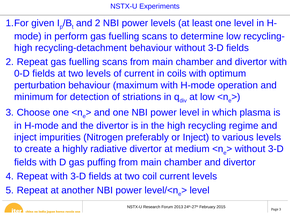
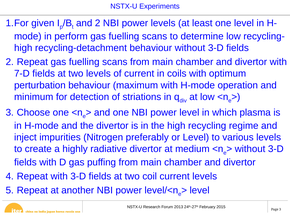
0-D: 0-D -> 7-D (22, 73)
or Inject: Inject -> Level (196, 137)
